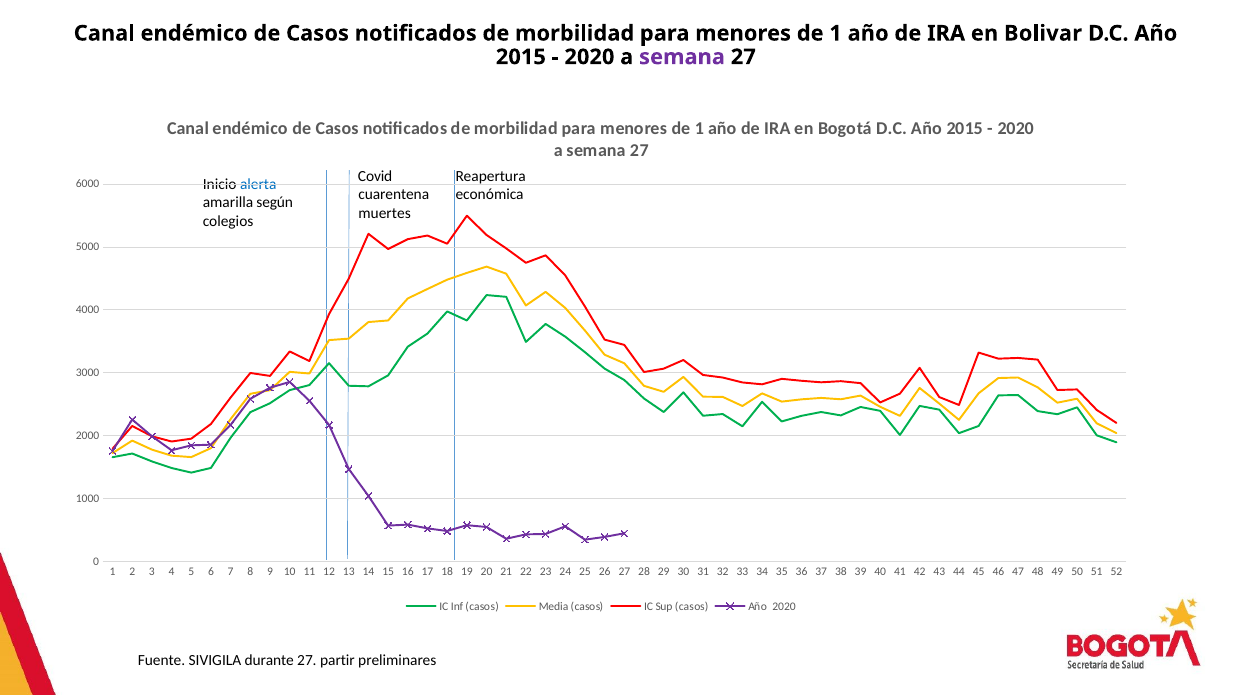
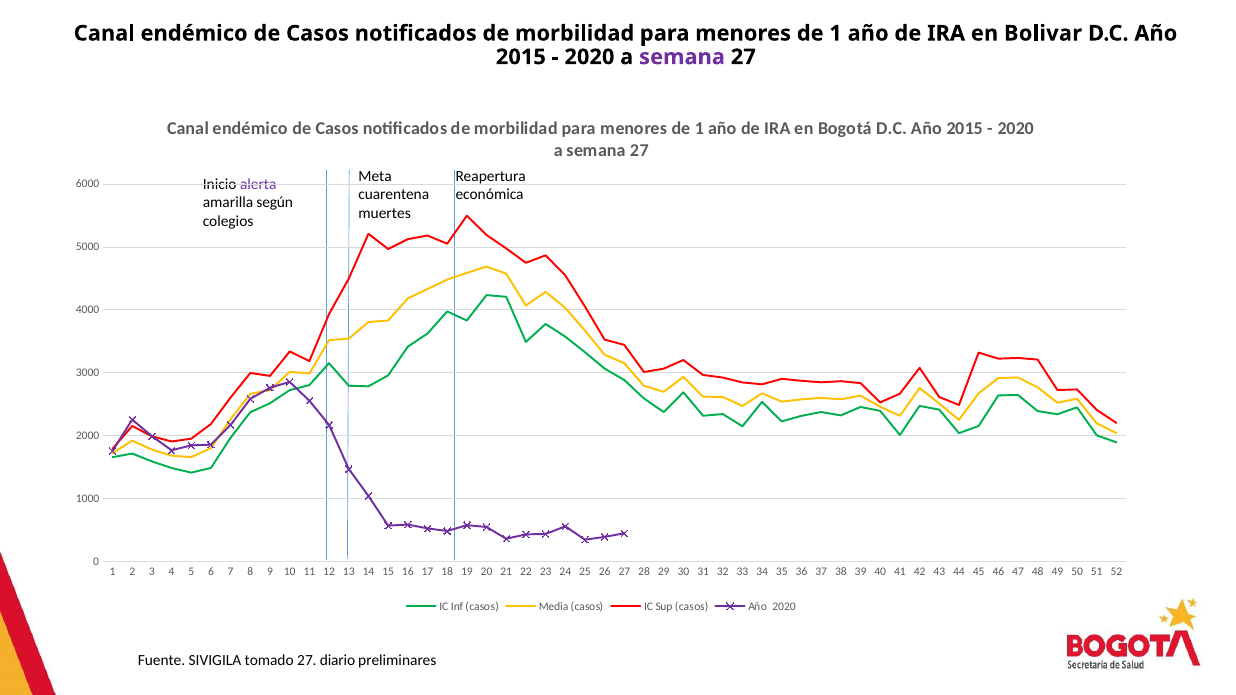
Covid: Covid -> Meta (375, 176)
alerta colour: blue -> purple (258, 184)
durante: durante -> tomado (269, 661)
partir: partir -> diario (337, 661)
